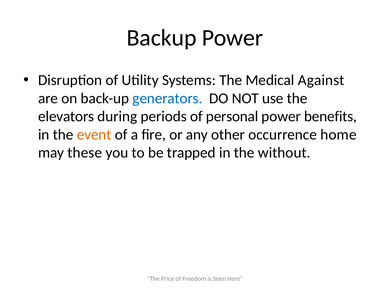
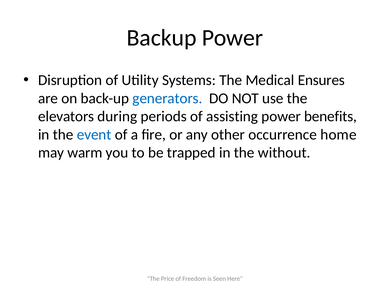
Against: Against -> Ensures (321, 80)
personal: personal -> assisting (232, 117)
event colour: orange -> blue (94, 135)
these: these -> warm (85, 153)
